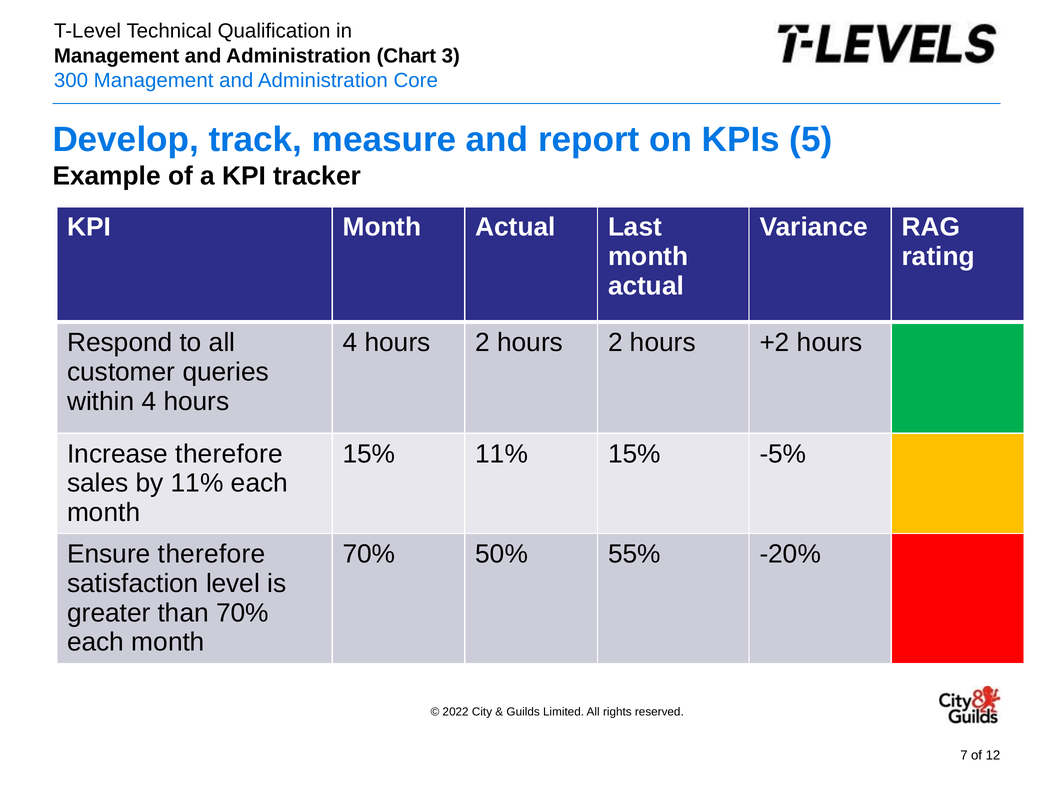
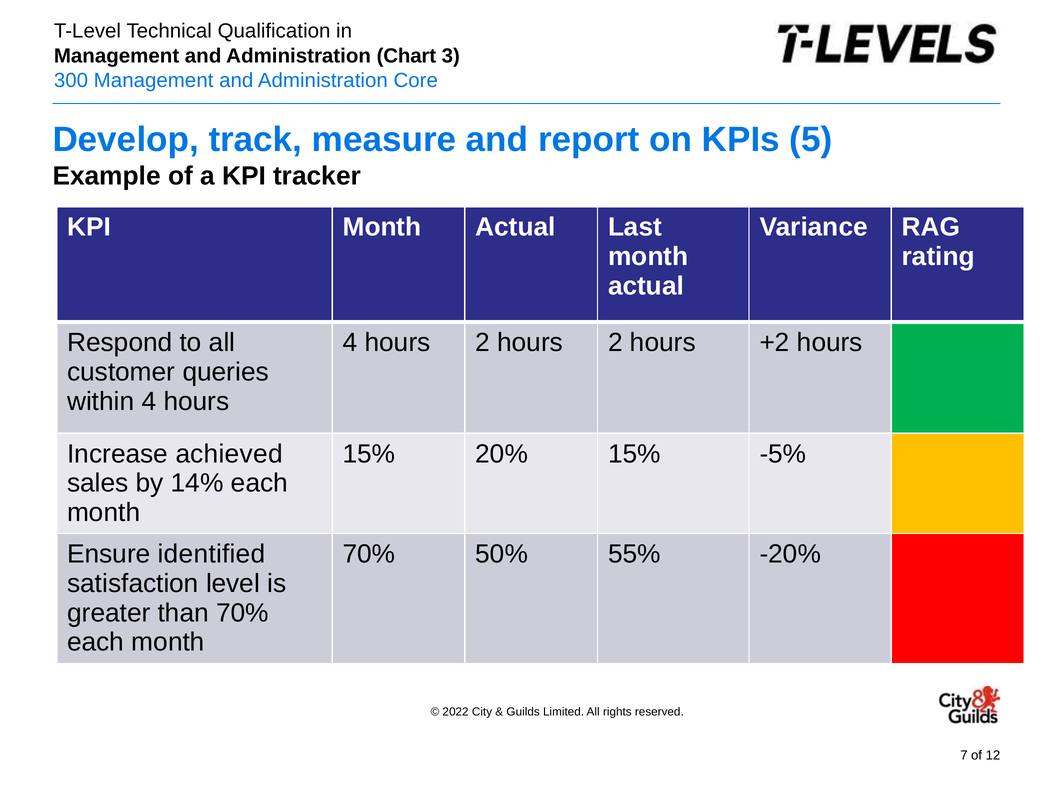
Increase therefore: therefore -> achieved (229, 454)
15% 11%: 11% -> 20% (502, 454)
by 11%: 11% -> 14% (197, 483)
Ensure therefore: therefore -> identified (212, 554)
